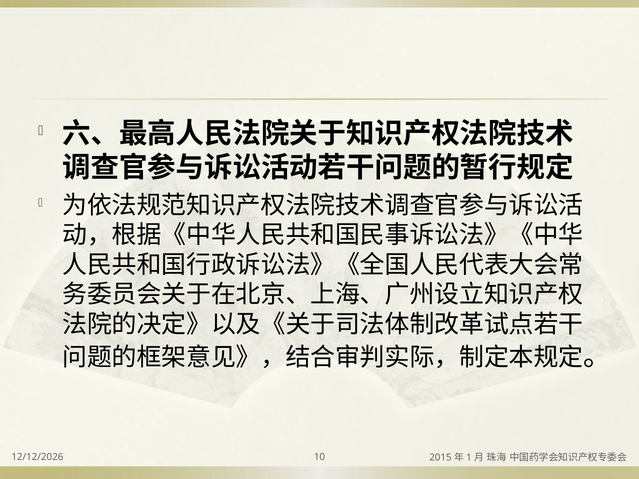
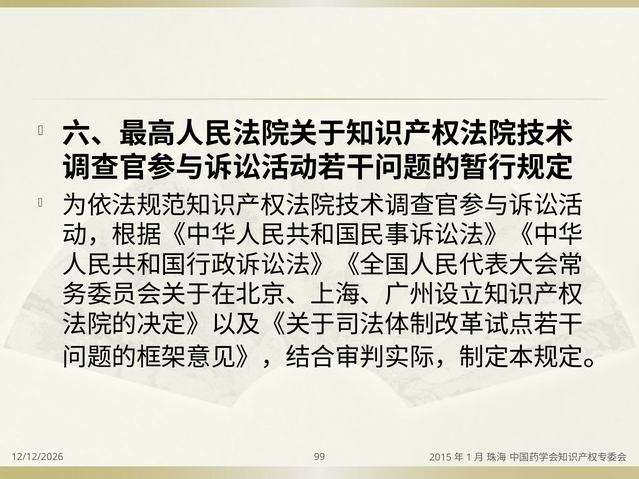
10: 10 -> 99 (319, 457)
